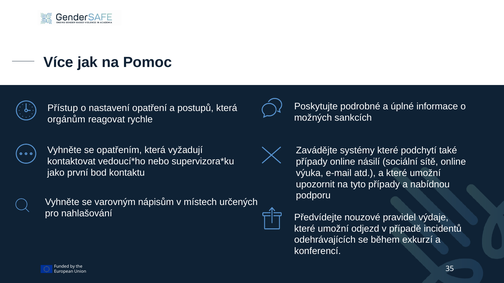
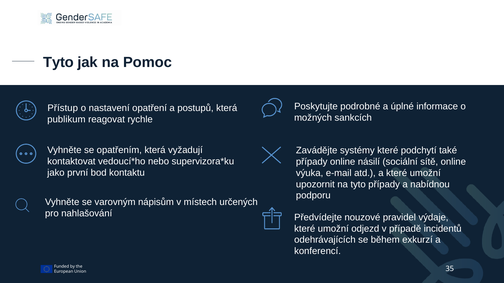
Více: Více -> Tyto (59, 63)
orgánům: orgánům -> publikum (66, 120)
